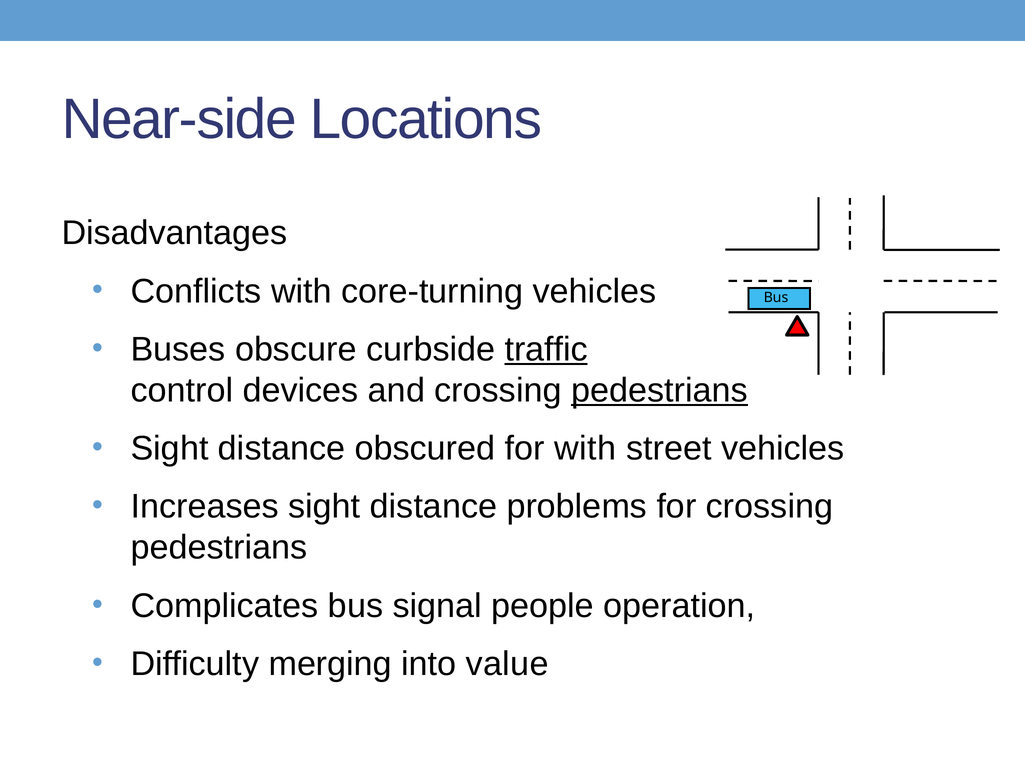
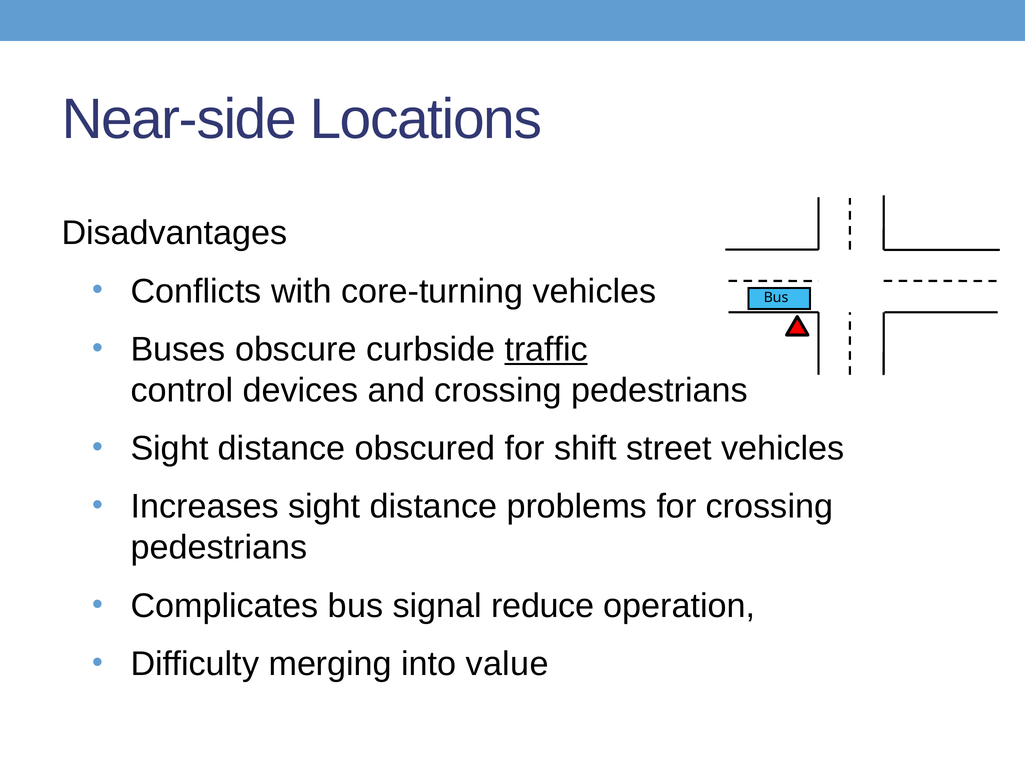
pedestrians underline: present -> none (660, 390)
for with: with -> shift (585, 448)
people: people -> reduce (543, 606)
